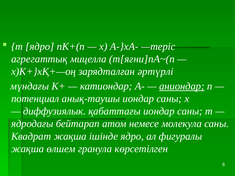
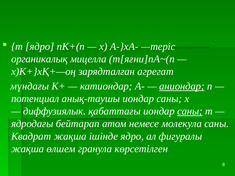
агрегаттық: агрегаттық -> органикалық (39, 59)
әртүрлі: әртүрлі -> агрегат (156, 72)
саны underline: none -> present (190, 111)
